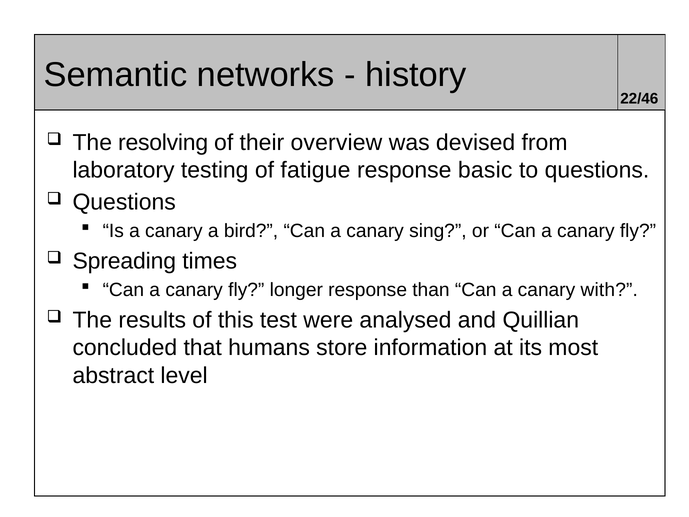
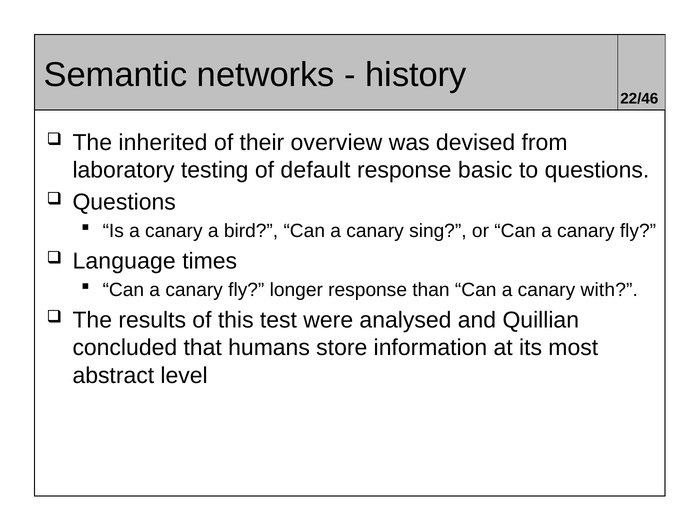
resolving: resolving -> inherited (163, 143)
fatigue: fatigue -> default (315, 170)
Spreading: Spreading -> Language (124, 261)
